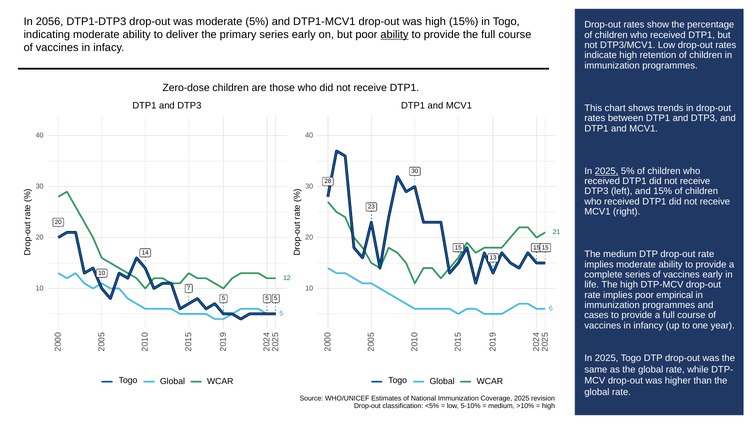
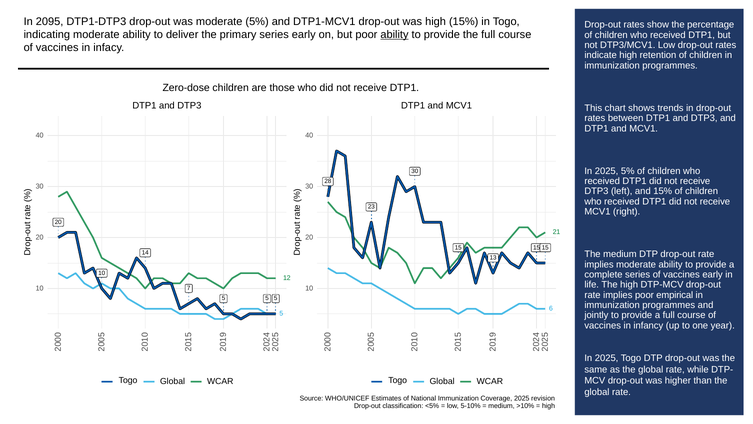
2056: 2056 -> 2095 (50, 21)
2025 underline: present -> none (607, 171)
cases: cases -> jointly (596, 315)
